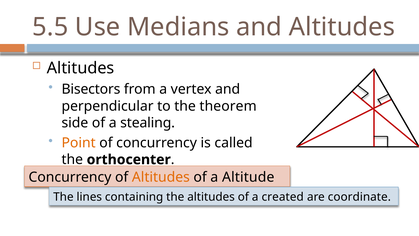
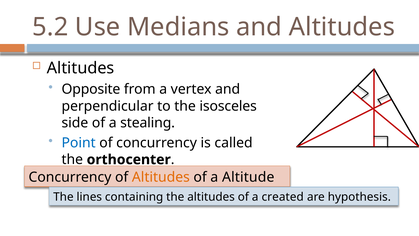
5.5: 5.5 -> 5.2 (50, 27)
Bisectors: Bisectors -> Opposite (91, 89)
theorem: theorem -> isosceles (228, 106)
Point colour: orange -> blue (79, 143)
coordinate: coordinate -> hypothesis (359, 197)
